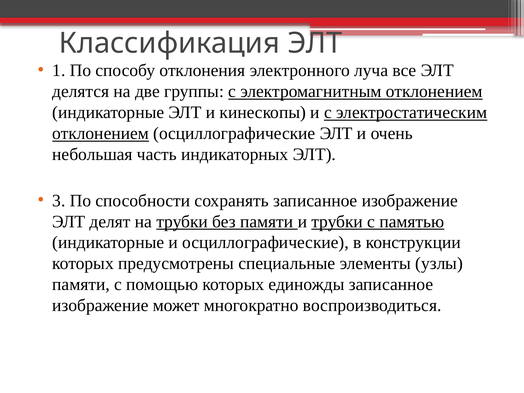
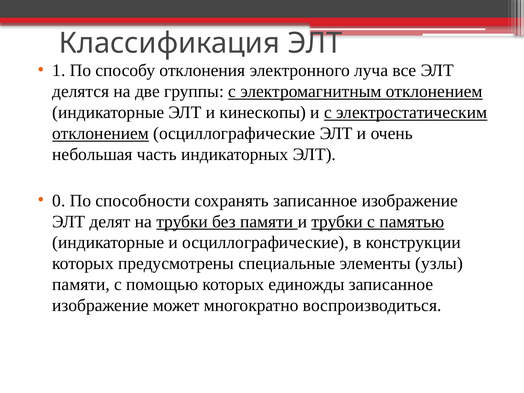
3: 3 -> 0 (59, 201)
